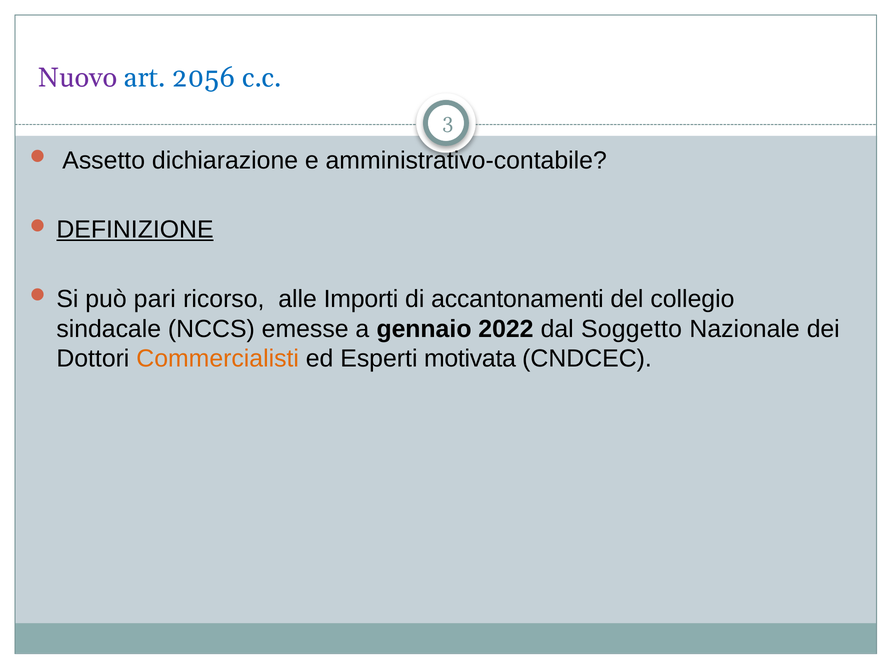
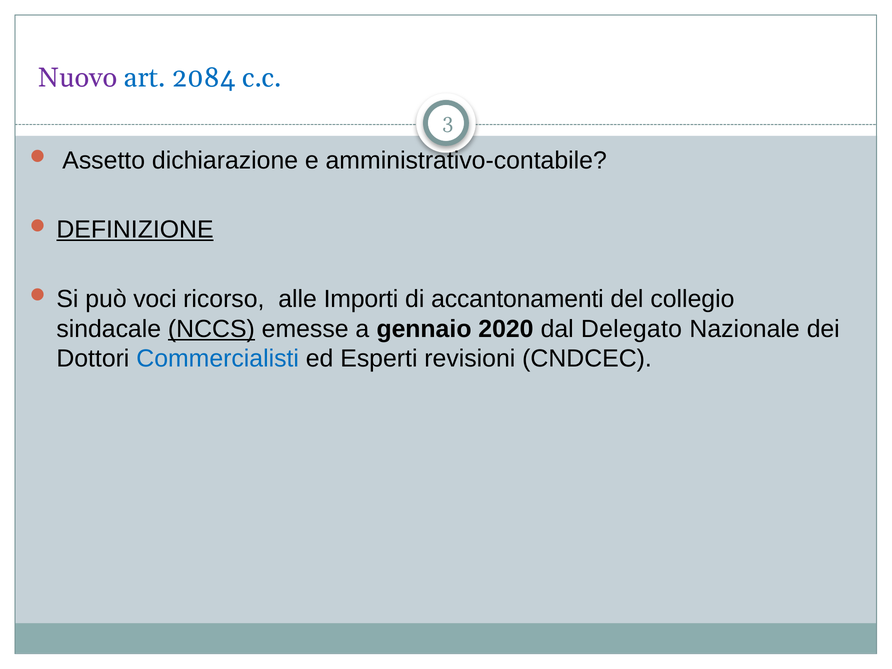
2056: 2056 -> 2084 (204, 78)
pari: pari -> voci (155, 299)
NCCS underline: none -> present (211, 329)
2022: 2022 -> 2020 (506, 329)
Soggetto: Soggetto -> Delegato (631, 329)
Commercialisti colour: orange -> blue (218, 359)
motivata: motivata -> revisioni (470, 359)
